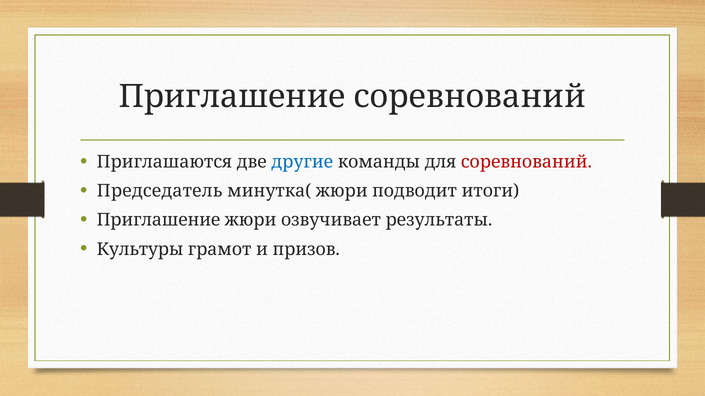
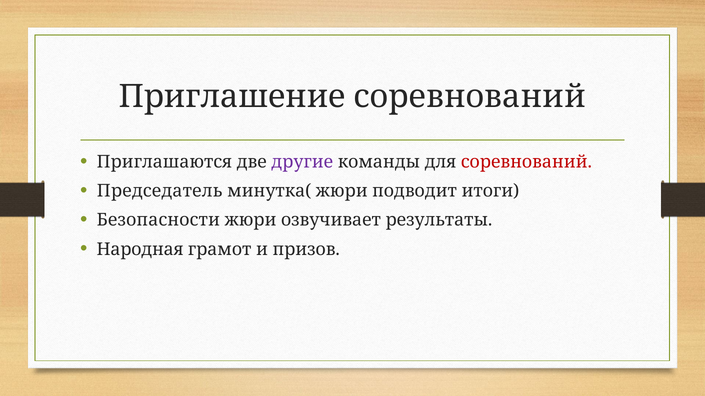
другие colour: blue -> purple (302, 162)
Приглашение: Приглашение -> Безопасности (158, 220)
Культуры: Культуры -> Народная (140, 250)
